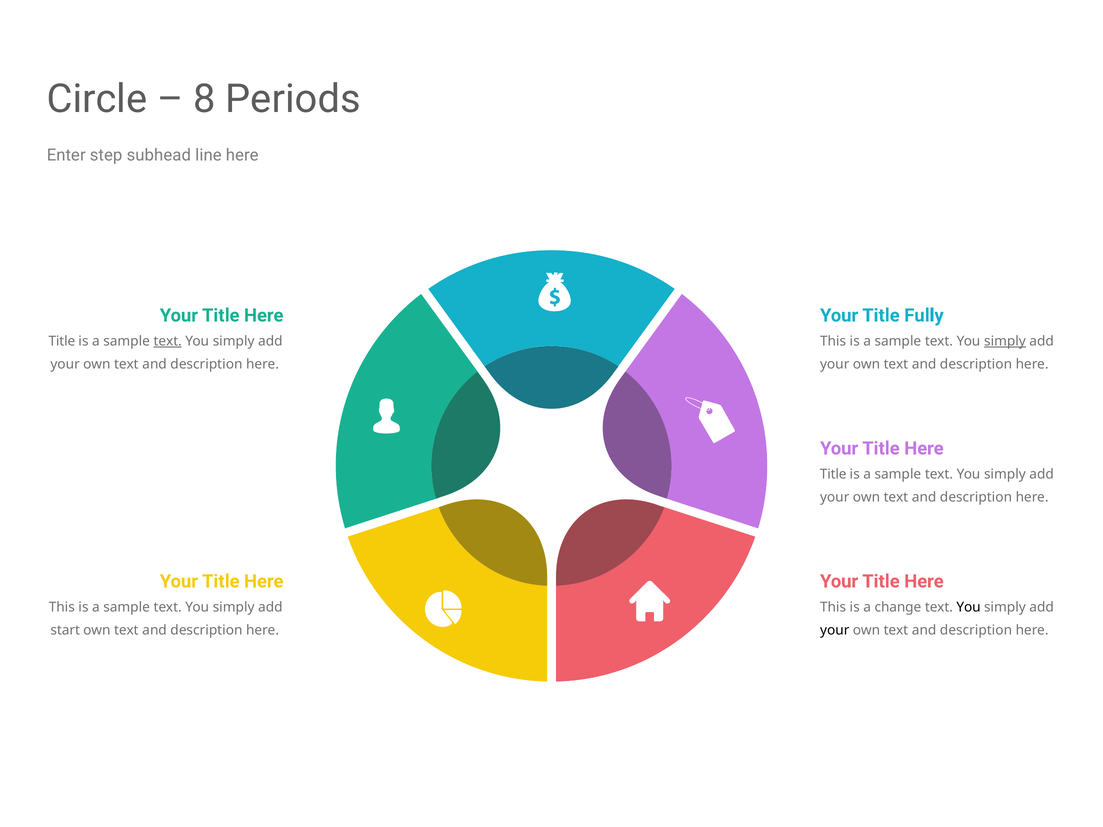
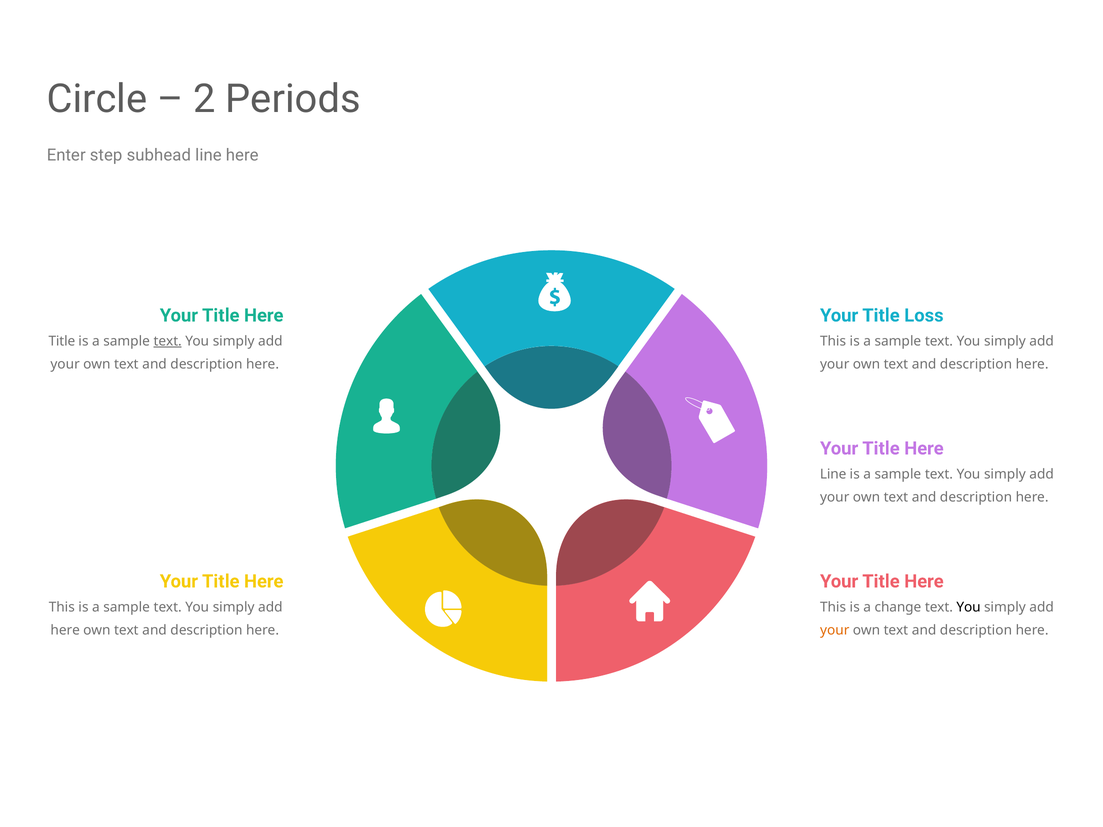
8: 8 -> 2 (204, 99)
Fully: Fully -> Loss (924, 316)
simply underline: present -> none (1005, 341)
Title: Title -> Line (833, 474)
start: start -> here (65, 630)
your colour: black -> orange (835, 630)
